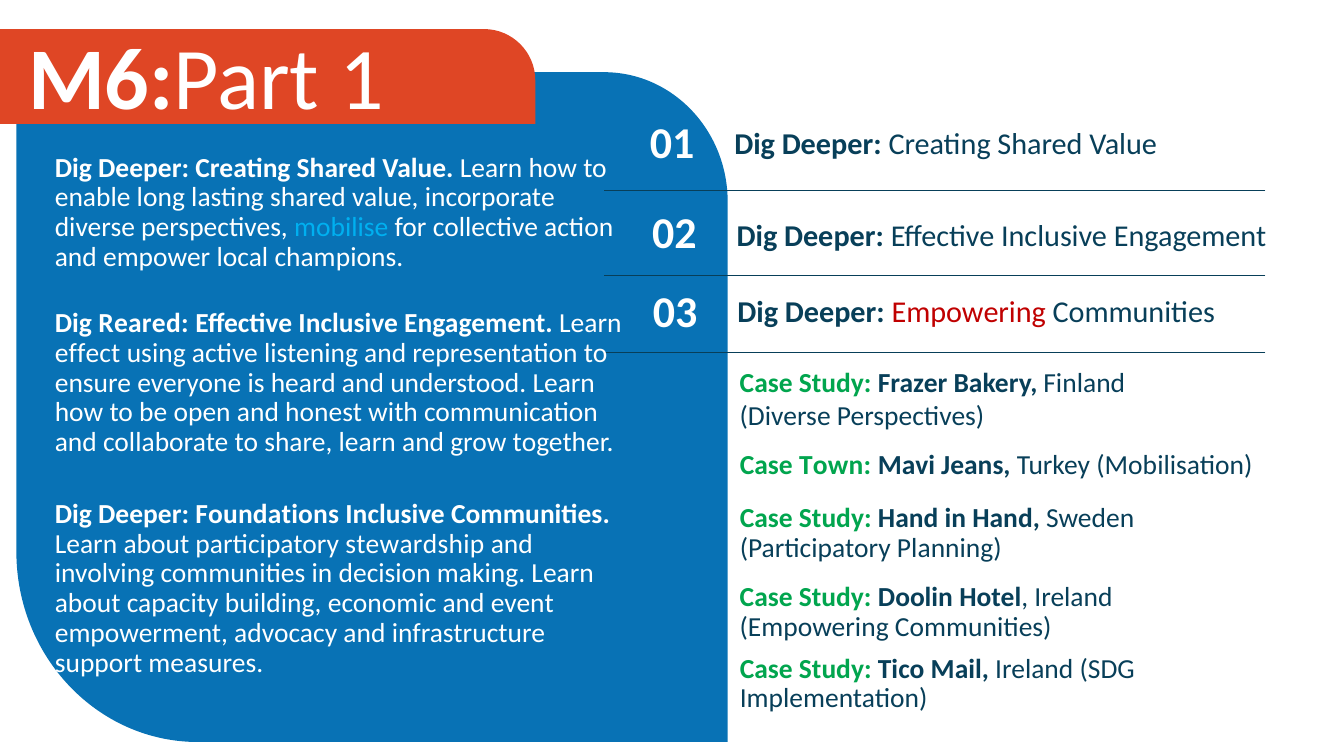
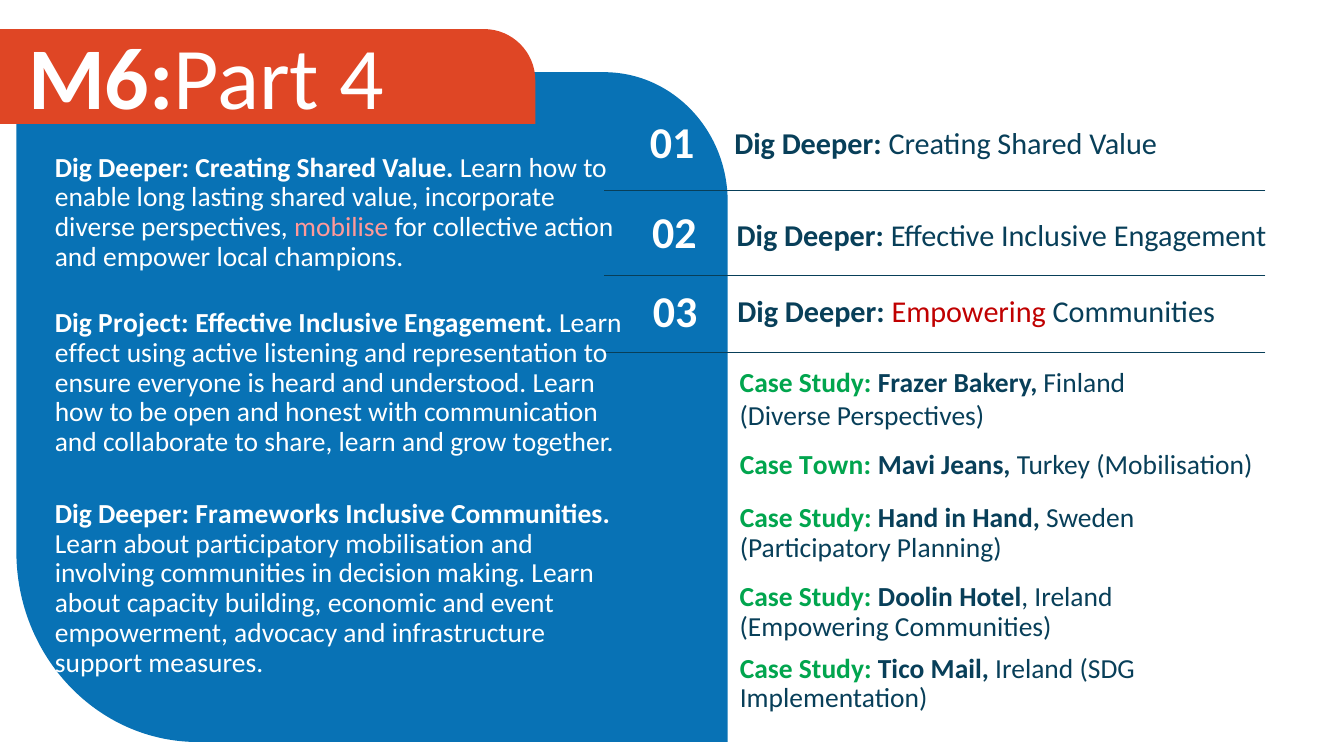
1: 1 -> 4 (361, 80)
mobilise colour: light blue -> pink (341, 228)
Reared: Reared -> Project (143, 324)
Foundations: Foundations -> Frameworks (267, 514)
participatory stewardship: stewardship -> mobilisation (415, 544)
